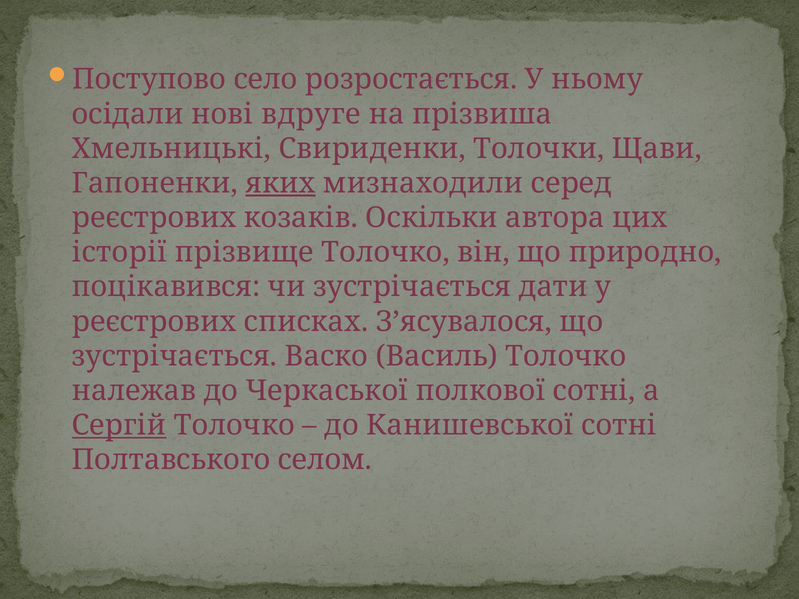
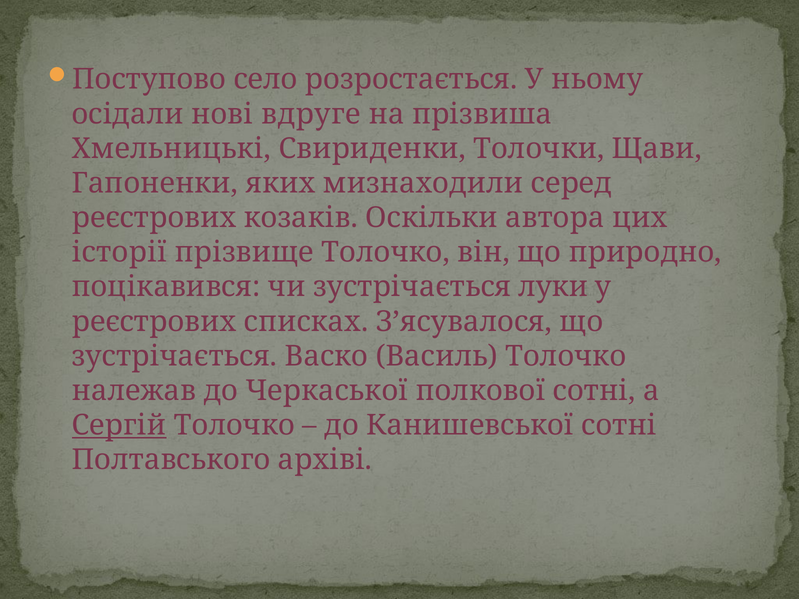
яких underline: present -> none (280, 183)
дати: дати -> луки (553, 287)
селом: селом -> архіві (325, 460)
